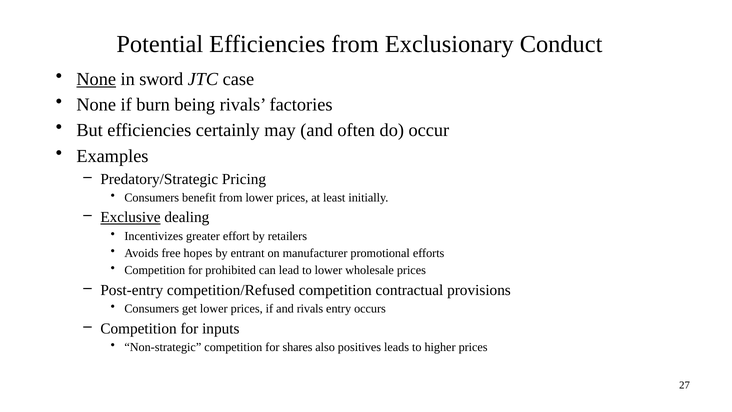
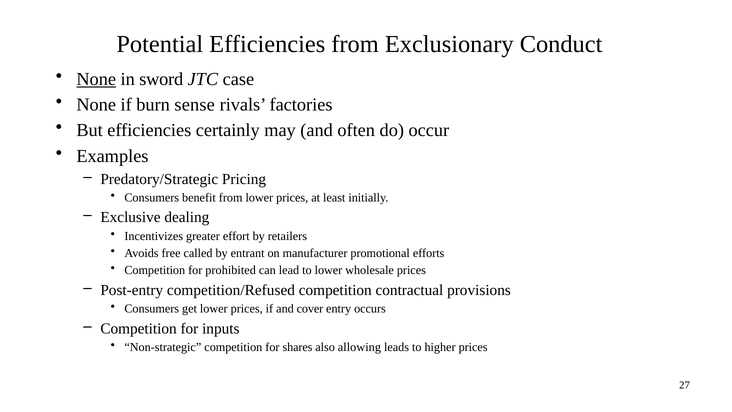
being: being -> sense (195, 105)
Exclusive underline: present -> none (130, 217)
hopes: hopes -> called (198, 253)
and rivals: rivals -> cover (310, 309)
positives: positives -> allowing (359, 347)
